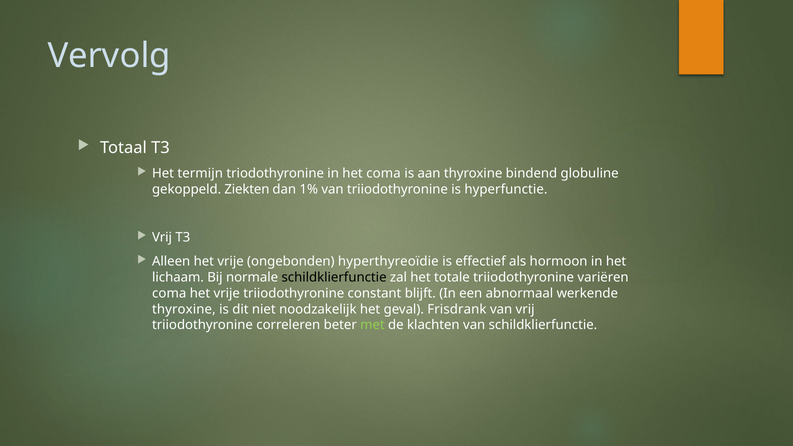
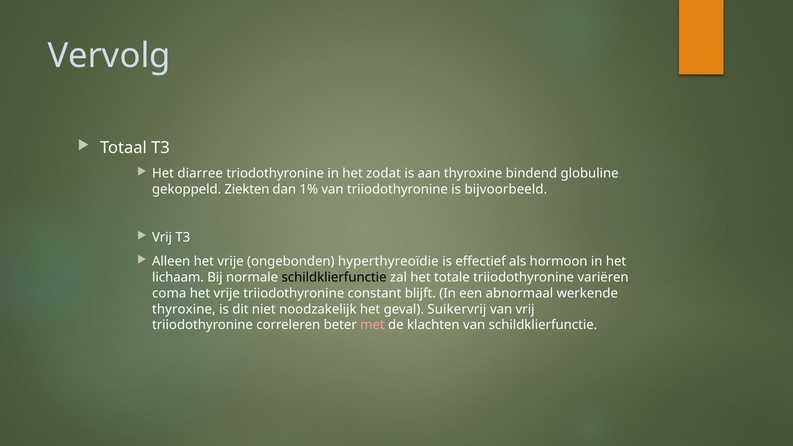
termijn: termijn -> diarree (200, 173)
het coma: coma -> zodat (384, 173)
hyperfunctie: hyperfunctie -> bijvoorbeeld (506, 189)
Frisdrank: Frisdrank -> Suikervrij (457, 309)
met colour: light green -> pink (372, 325)
